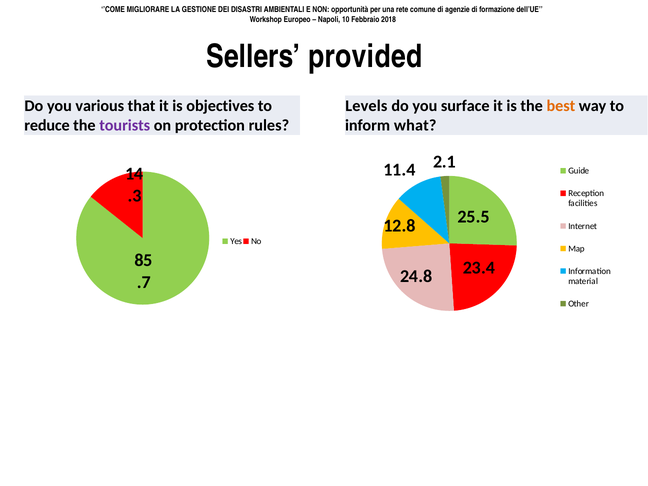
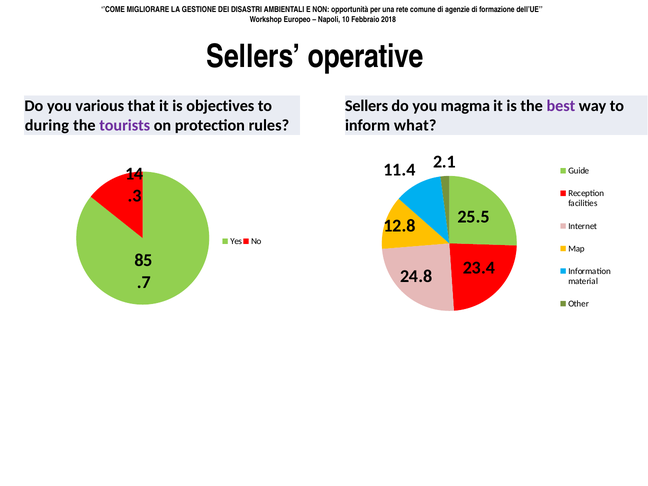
provided: provided -> operative (366, 57)
Levels: Levels -> Sellers (367, 106)
surface: surface -> magma (465, 106)
best colour: orange -> purple (561, 106)
reduce: reduce -> during (47, 126)
